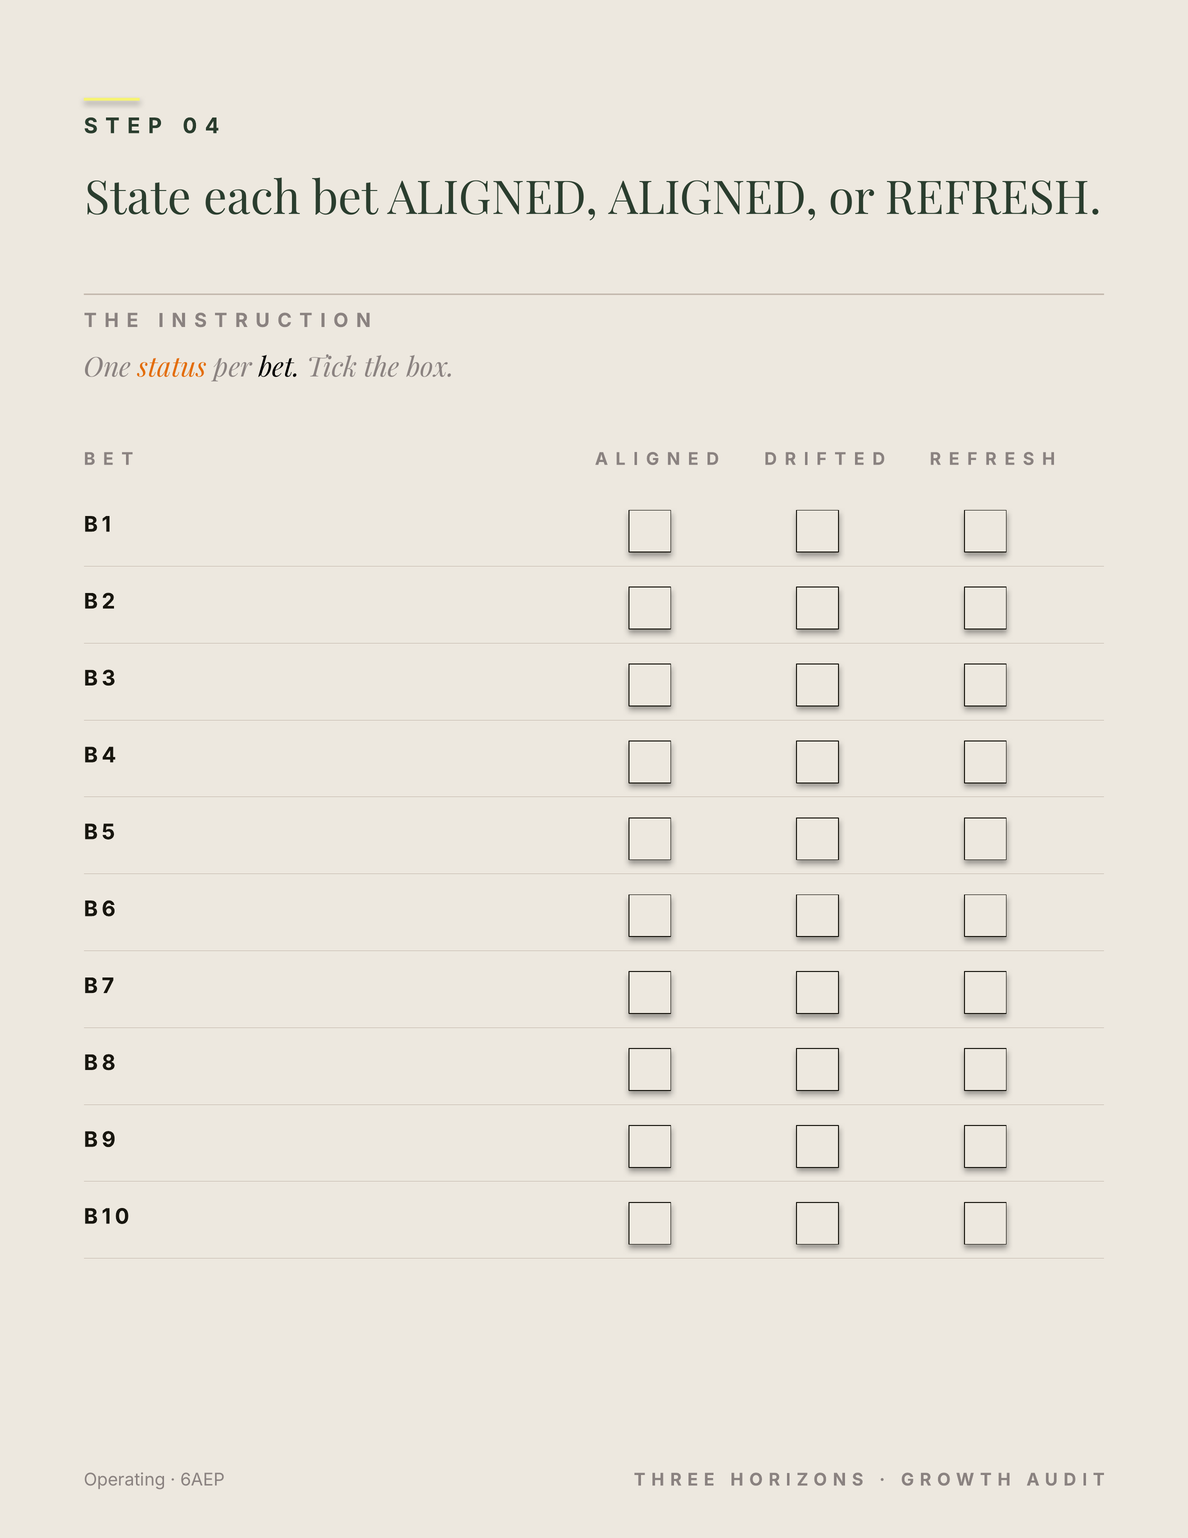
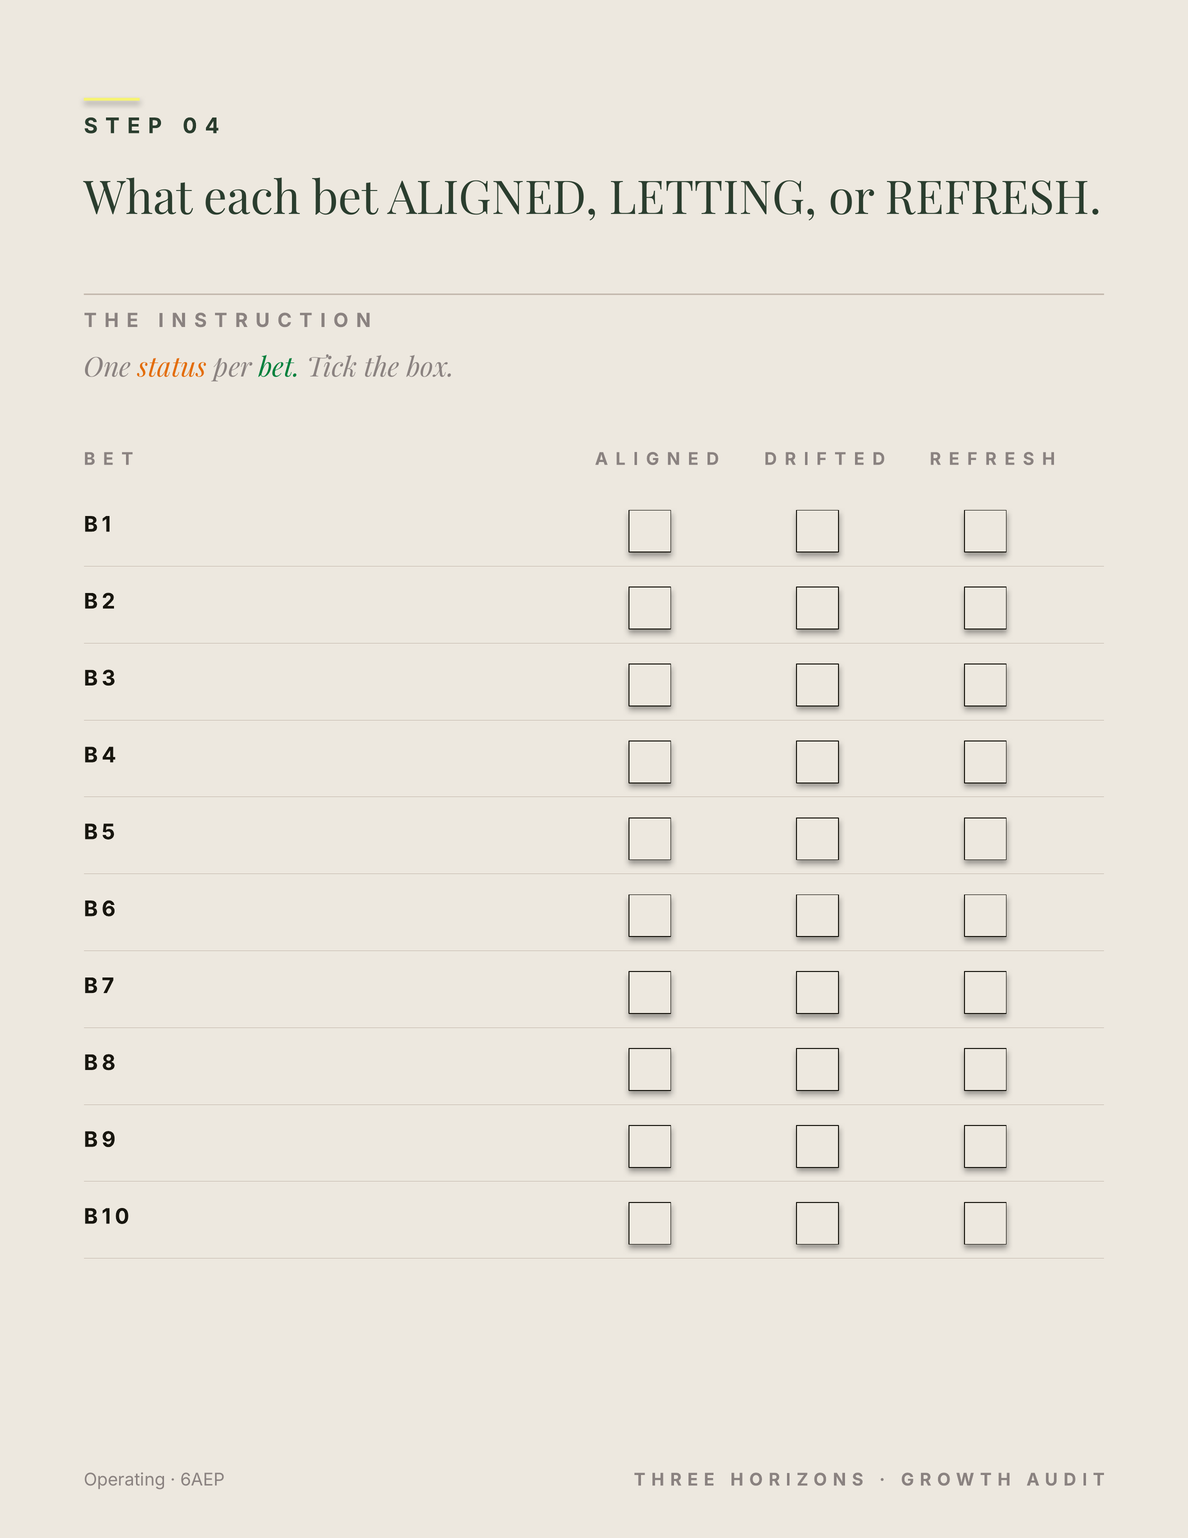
State: State -> What (138, 199)
ALIGNED ALIGNED: ALIGNED -> LETTING (713, 199)
bet colour: black -> green (279, 368)
